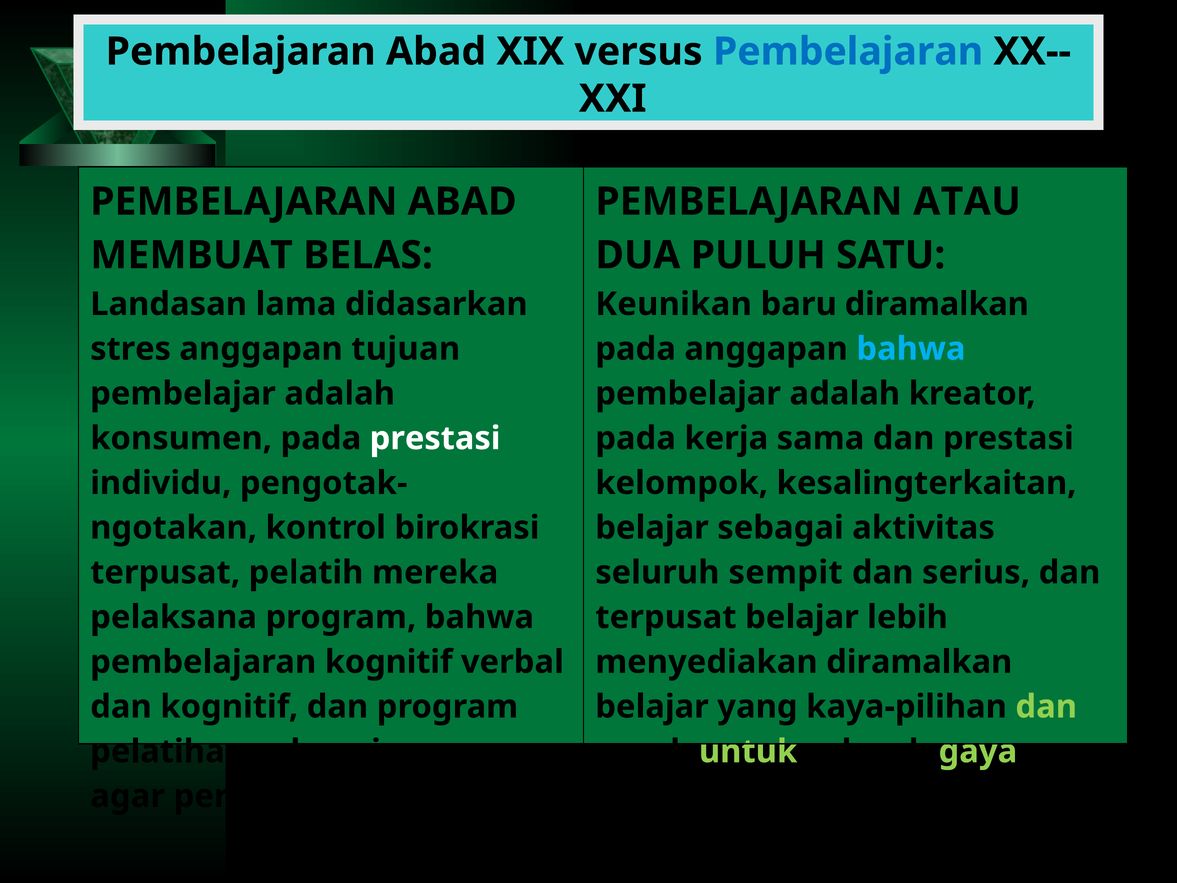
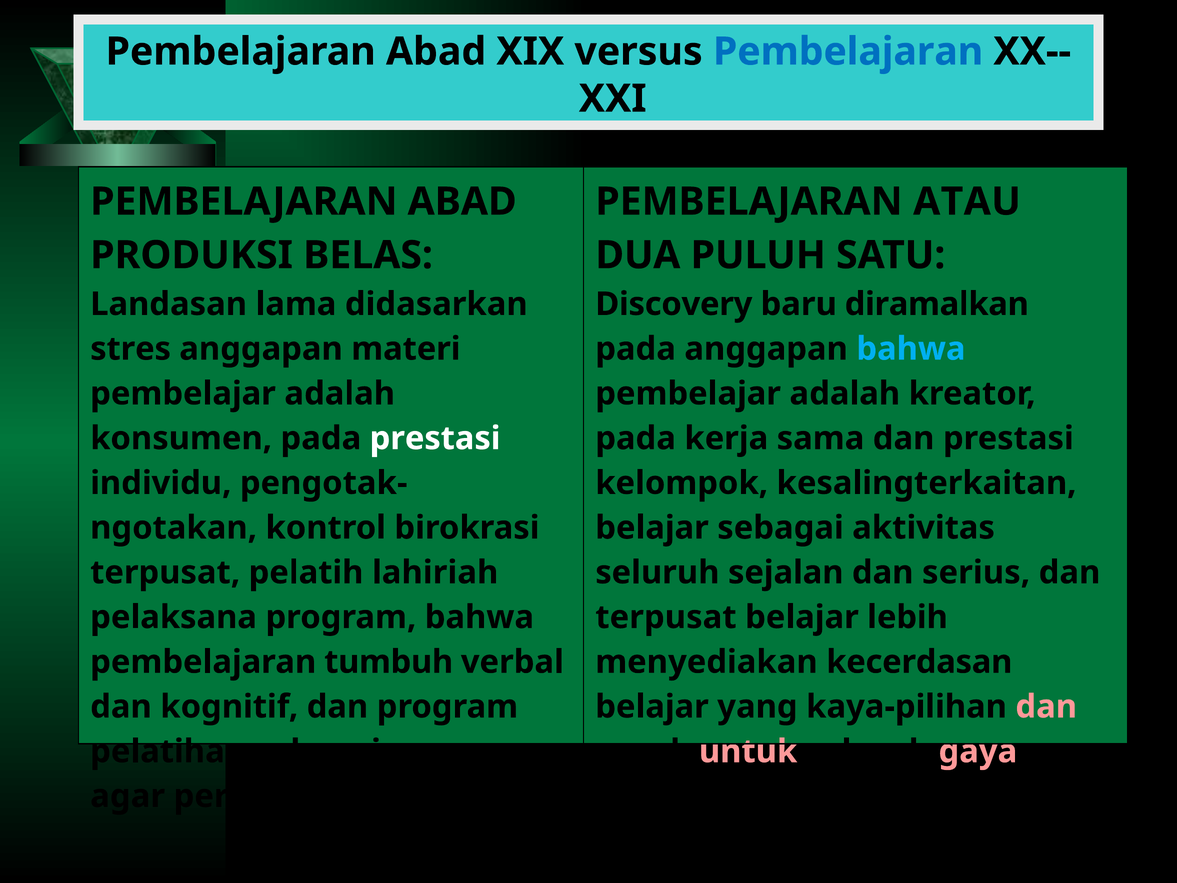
MEMBUAT: MEMBUAT -> PRODUKSI (192, 255)
Keunikan: Keunikan -> Discovery (674, 304)
tujuan: tujuan -> materi (406, 349)
mereka: mereka -> lahiriah (435, 572)
sempit: sempit -> sejalan (786, 572)
pembelajaran kognitif: kognitif -> tumbuh (389, 662)
menyediakan diramalkan: diramalkan -> kecerdasan (919, 662)
dan colour: light green -> pink (1046, 707)
untuk colour: light green -> pink (748, 751)
gaya colour: light green -> pink (978, 751)
